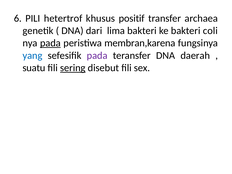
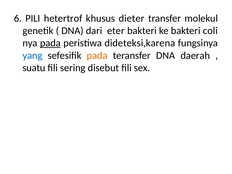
positif: positif -> dieter (132, 18)
archaea: archaea -> molekul (201, 18)
lima: lima -> eter (116, 31)
membran,karena: membran,karena -> dideteksi,karena (140, 43)
pada colour: purple -> orange (97, 55)
sering underline: present -> none (73, 68)
